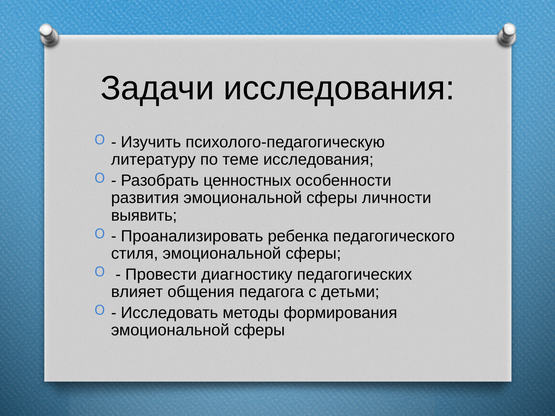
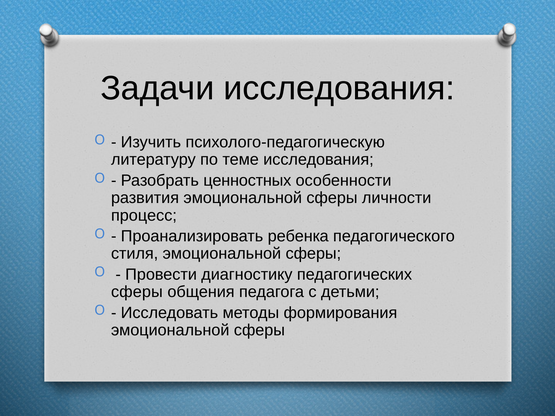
выявить: выявить -> процесс (144, 215)
влияет: влияет -> сферы (137, 292)
